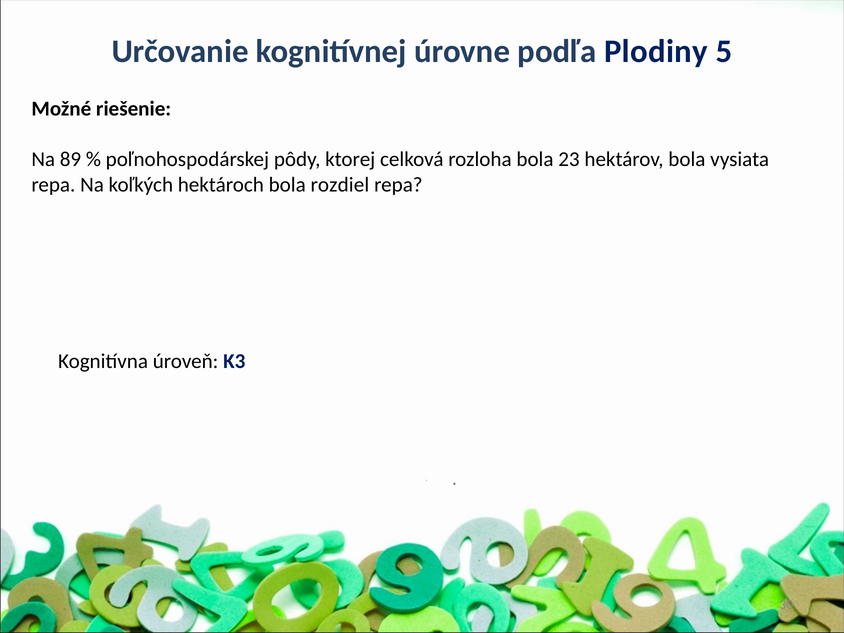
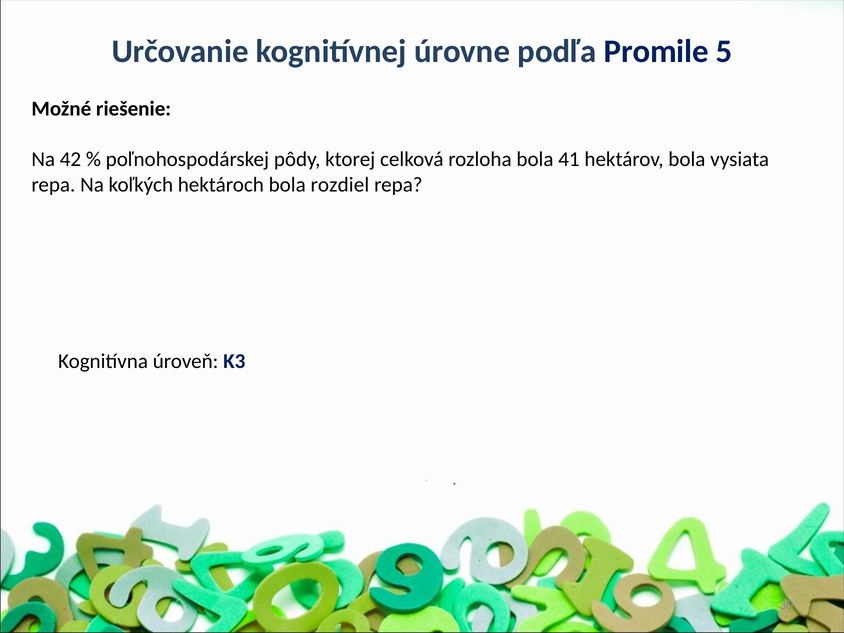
Plodiny: Plodiny -> Promile (656, 51)
89: 89 -> 42 (70, 159)
23: 23 -> 41 (569, 159)
